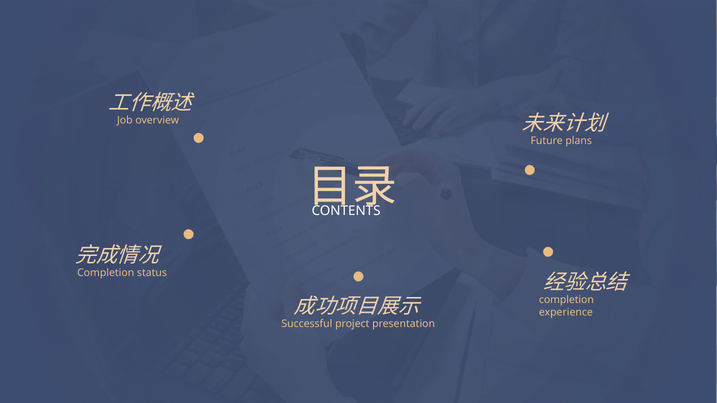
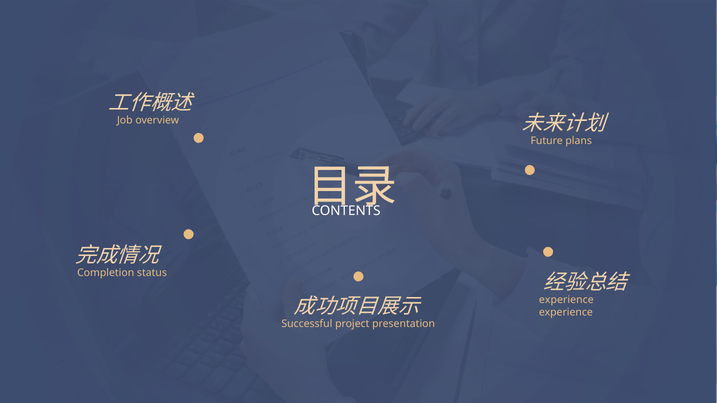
completion: completion -> experience (566, 300)
